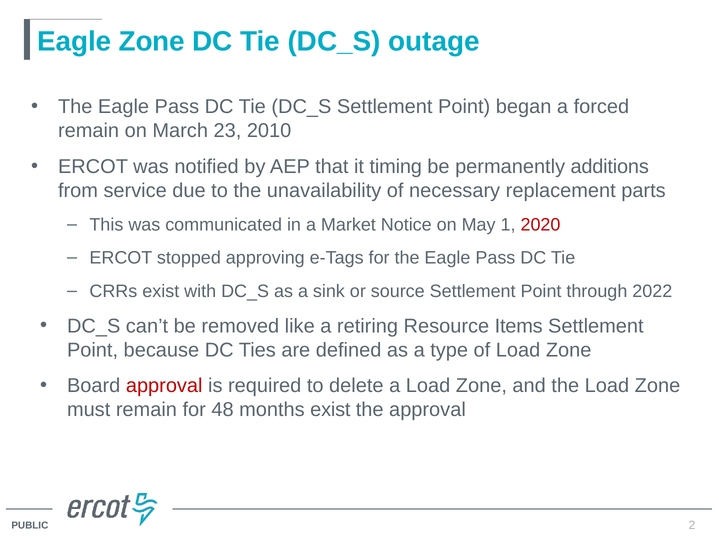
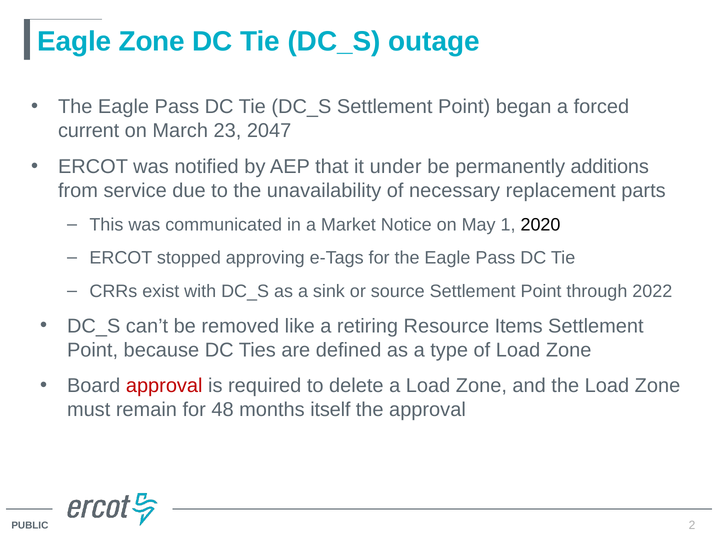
remain: remain -> current (89, 131)
2010: 2010 -> 2047 (269, 131)
timing: timing -> under (396, 167)
2020 colour: red -> black (540, 225)
months exist: exist -> itself (330, 410)
